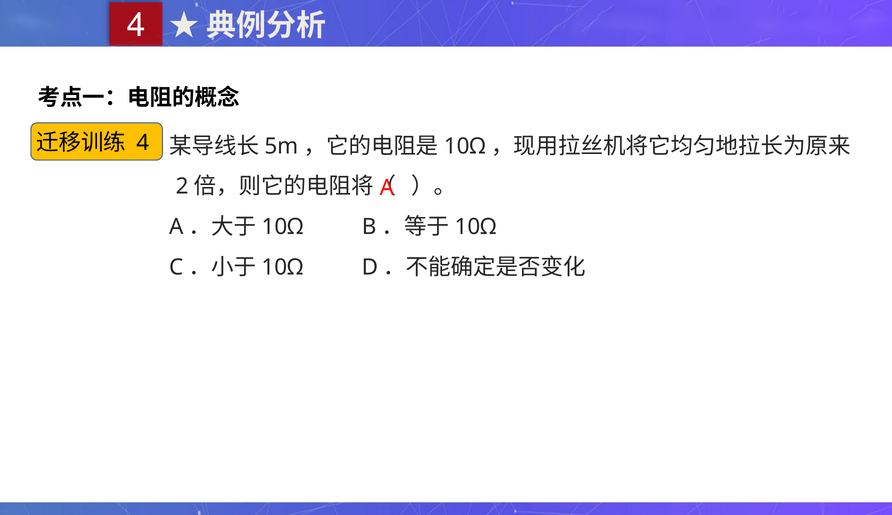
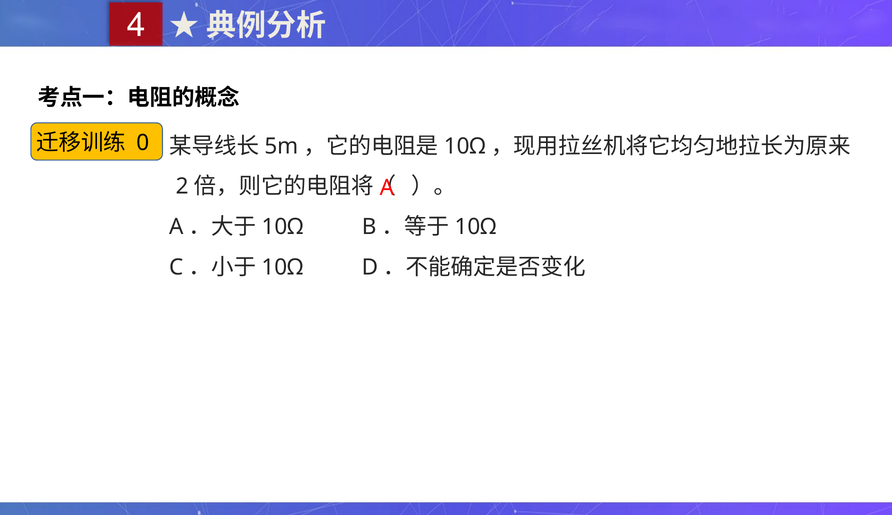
4: 4 -> 0 (143, 143)
